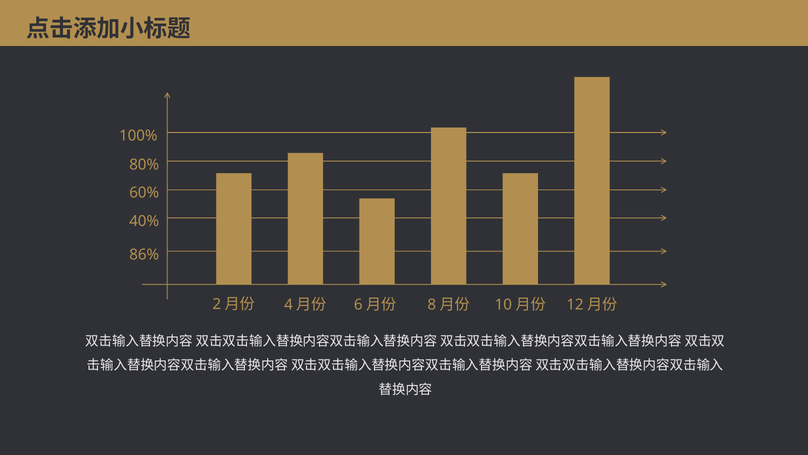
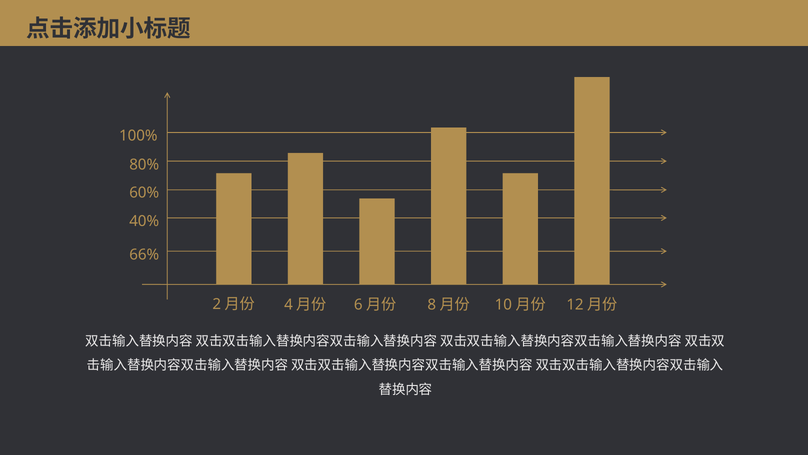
86%: 86% -> 66% (144, 254)
